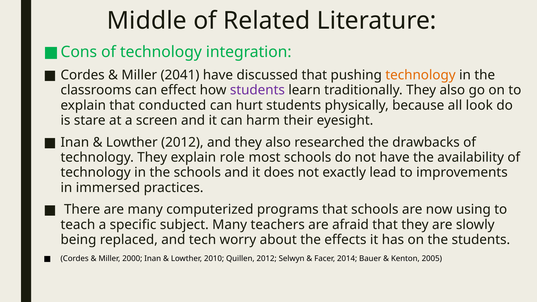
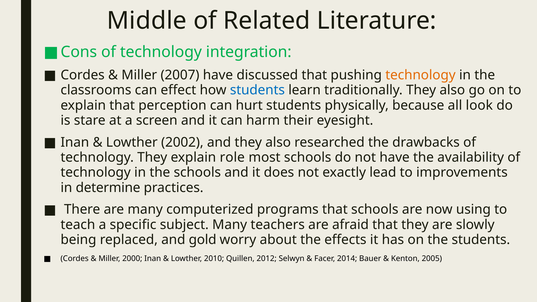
2041: 2041 -> 2007 (180, 75)
students colour: purple -> blue (257, 90)
conducted: conducted -> perception (172, 105)
Lowther 2012: 2012 -> 2002 (182, 142)
immersed: immersed -> determine (108, 188)
tech: tech -> gold (203, 240)
